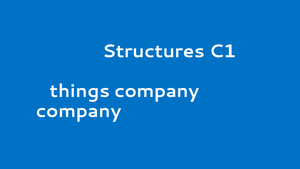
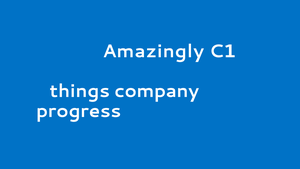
Structures: Structures -> Amazingly (153, 51)
company: company -> progress (79, 111)
